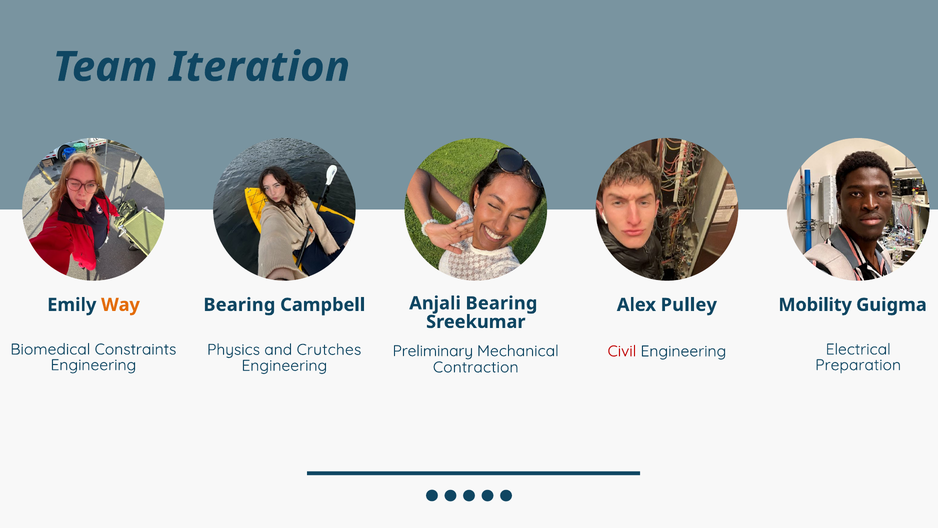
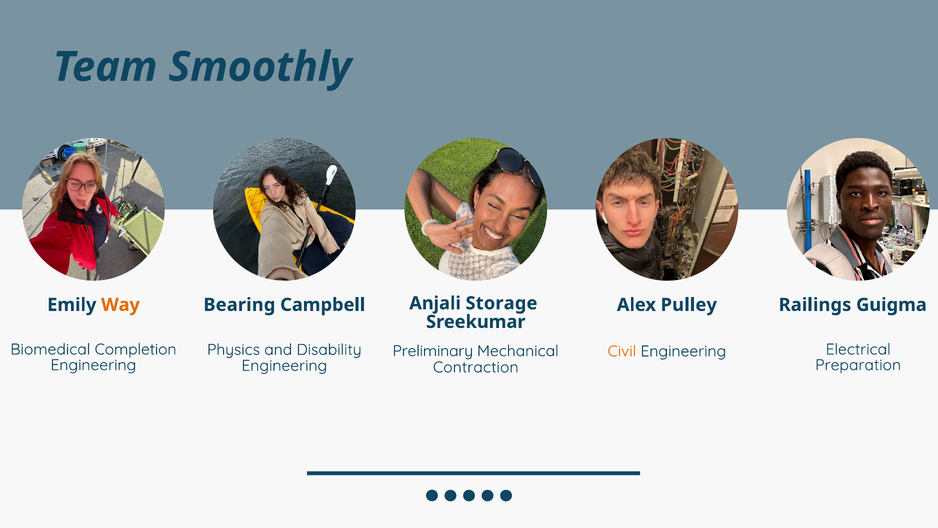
Iteration: Iteration -> Smoothly (260, 67)
Anjali Bearing: Bearing -> Storage (501, 303)
Mobility: Mobility -> Railings (815, 305)
Constraints: Constraints -> Completion (136, 349)
Crutches: Crutches -> Disability (329, 349)
Civil colour: red -> orange (622, 351)
